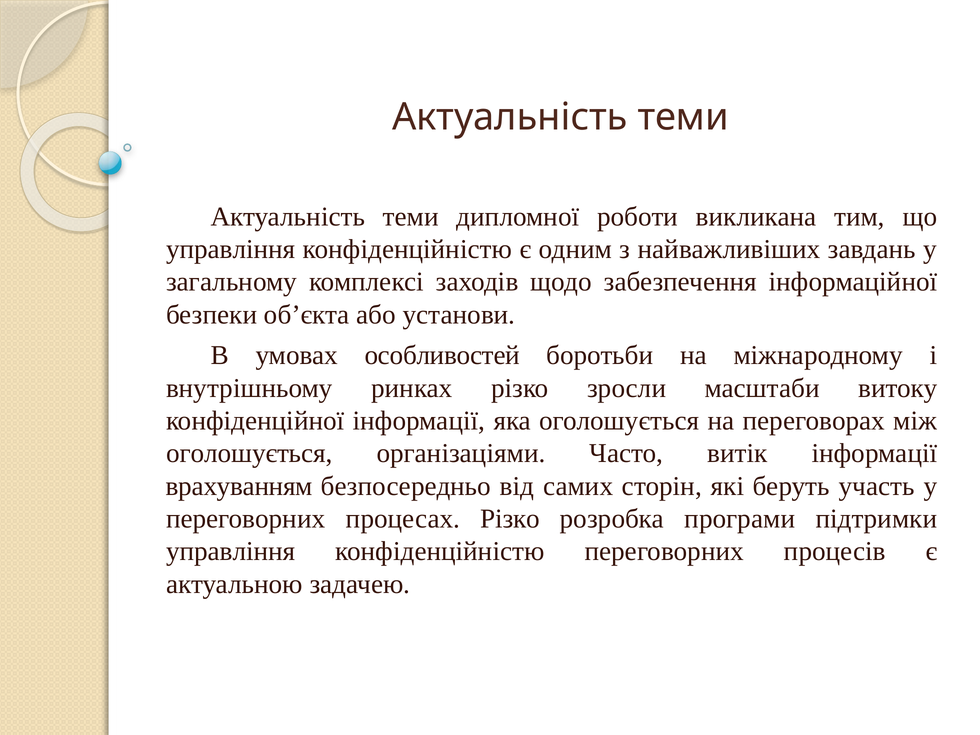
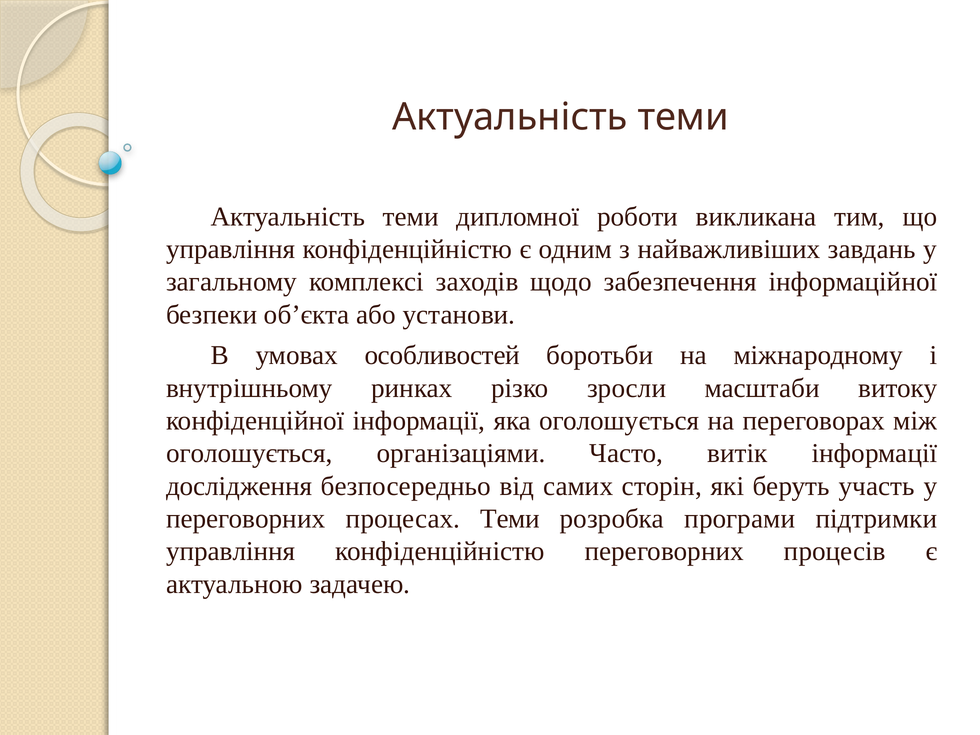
врахуванням: врахуванням -> дослідження (239, 486)
процесах Різко: Різко -> Теми (510, 519)
